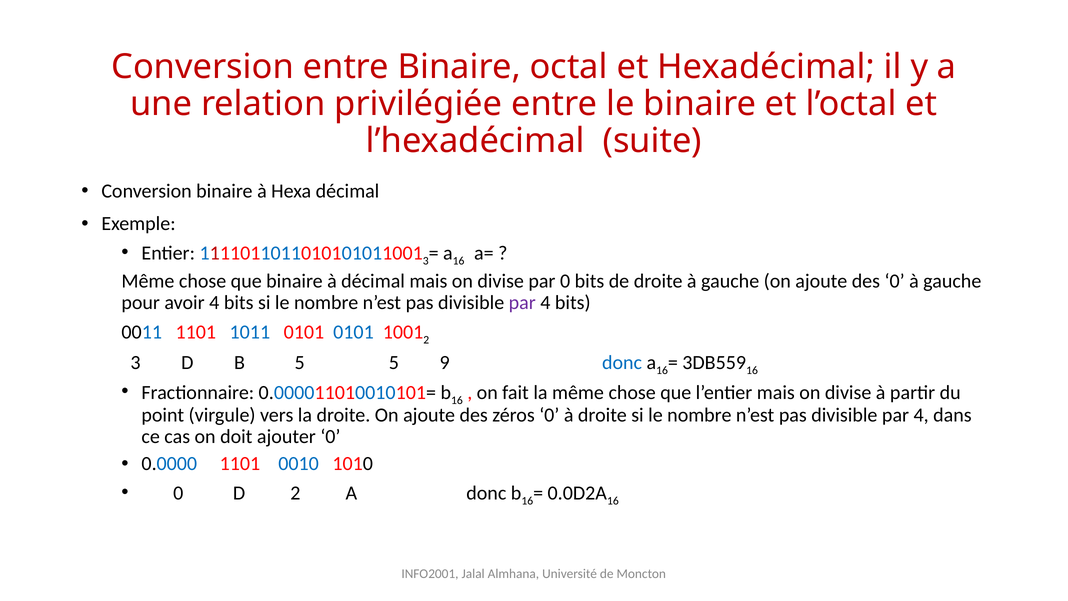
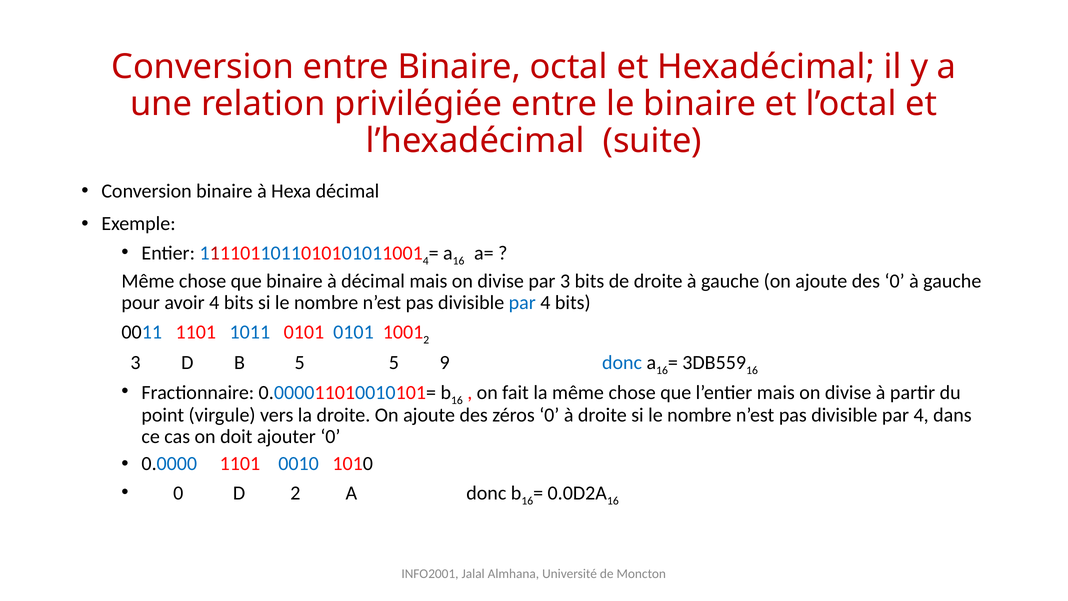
3: 3 -> 4 (426, 261)
par 0: 0 -> 3 (565, 281)
par colour: purple -> blue (522, 303)
